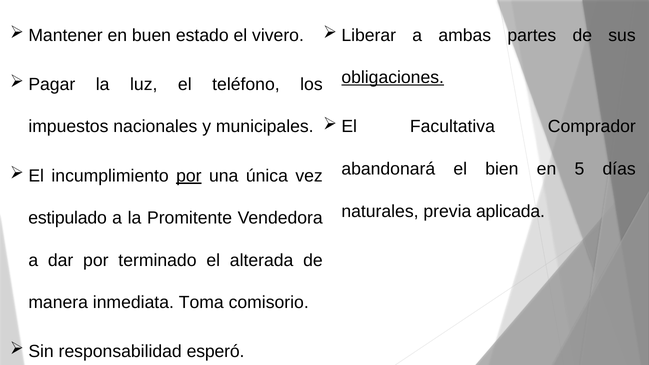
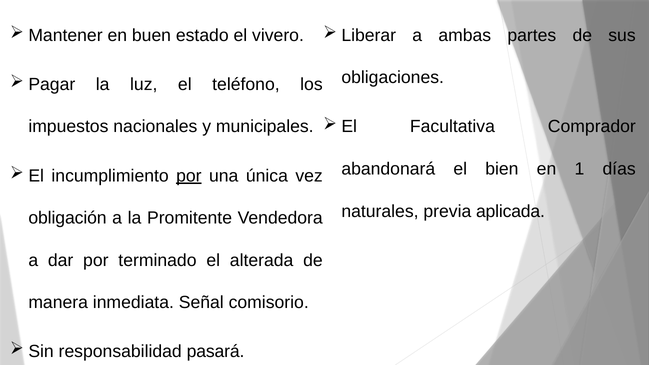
obligaciones underline: present -> none (393, 78)
5: 5 -> 1 (579, 169)
estipulado: estipulado -> obligación (68, 218)
Toma: Toma -> Señal (201, 303)
esperó: esperó -> pasará (216, 352)
